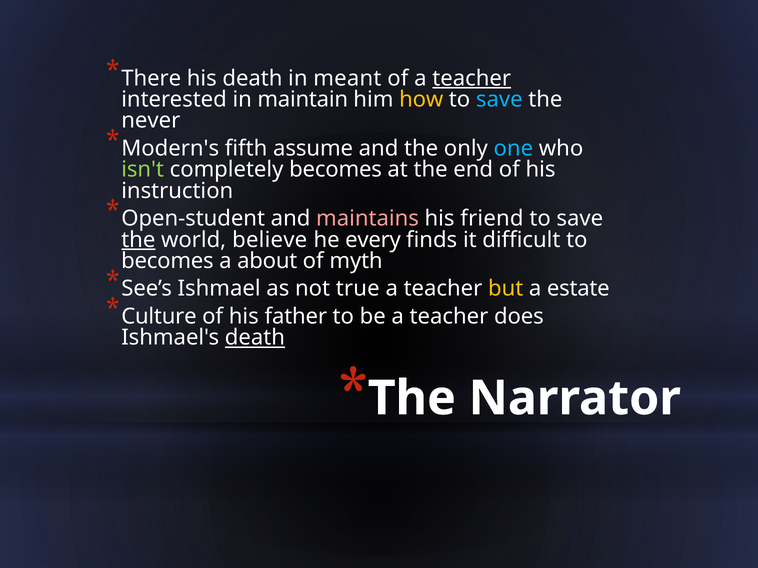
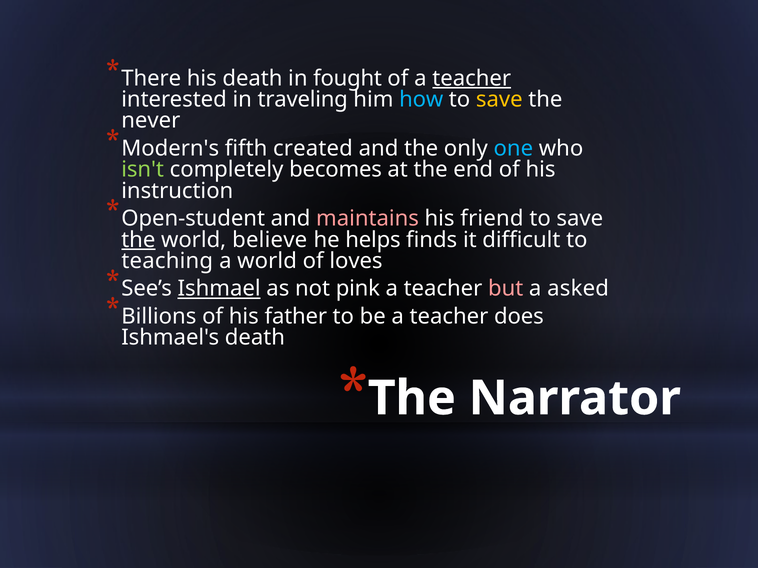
meant: meant -> fought (348, 78)
maintain: maintain -> traveling (303, 100)
how colour: yellow -> light blue (421, 100)
save colour: light blue -> yellow (499, 100)
assume: assume -> created (313, 149)
every: every -> helps (373, 240)
becomes: becomes -> teaching (167, 261)
a about: about -> world (267, 261)
myth: myth -> loves (356, 261)
Ishmael underline: none -> present (219, 289)
true: true -> pink (358, 289)
but colour: yellow -> pink (506, 289)
estate: estate -> asked (578, 289)
Culture: Culture -> Billions (159, 317)
death underline: present -> none (255, 338)
